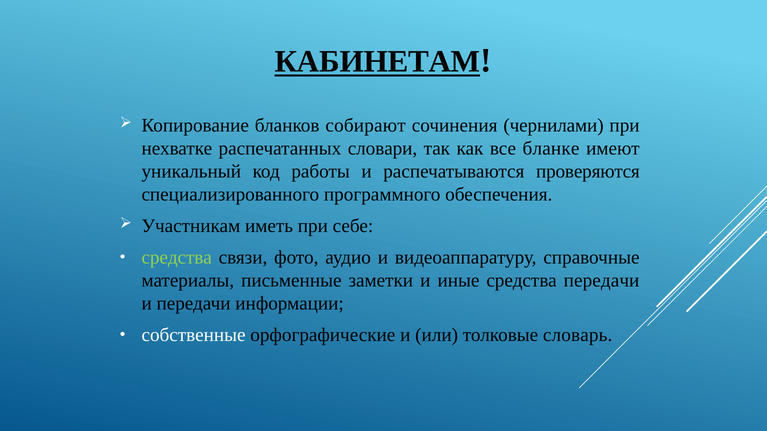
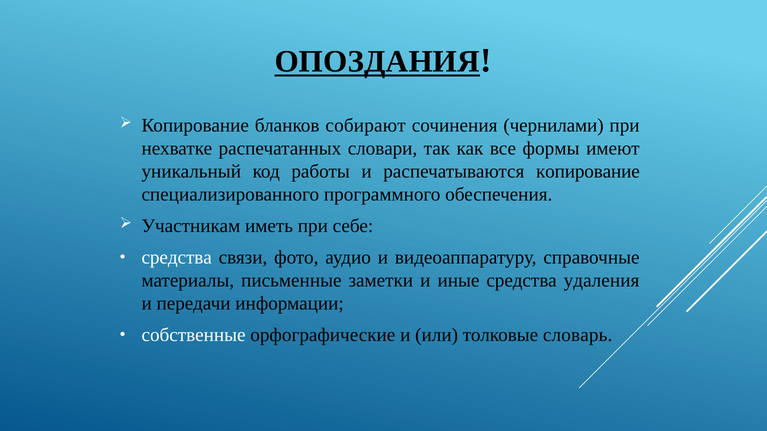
КАБИНЕТАМ: КАБИНЕТАМ -> ОПОЗДАНИЯ (377, 62)
бланке: бланке -> формы (551, 149)
распечатываются проверяются: проверяются -> копирование (588, 172)
средства colour: light green -> white (177, 258)
средства передачи: передачи -> удаления (602, 281)
